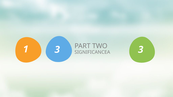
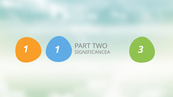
1 3: 3 -> 1 (57, 50)
